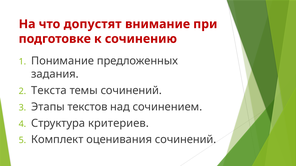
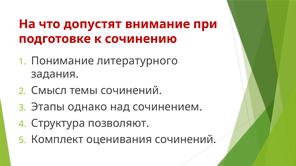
предложенных: предложенных -> литературного (137, 61)
Текста: Текста -> Смысл (49, 91)
текстов: текстов -> однако (87, 107)
критериев: критериев -> позволяют (119, 124)
